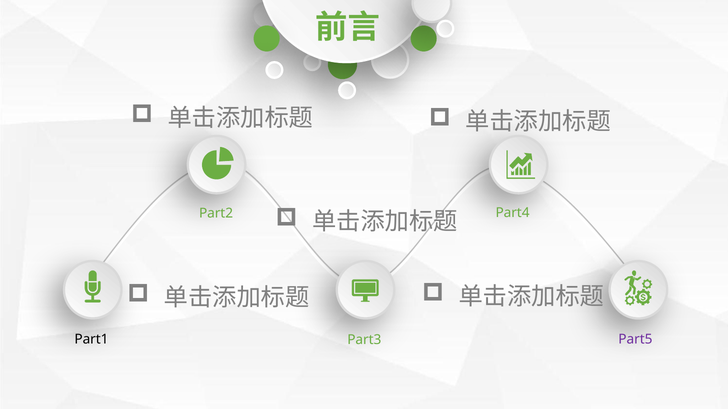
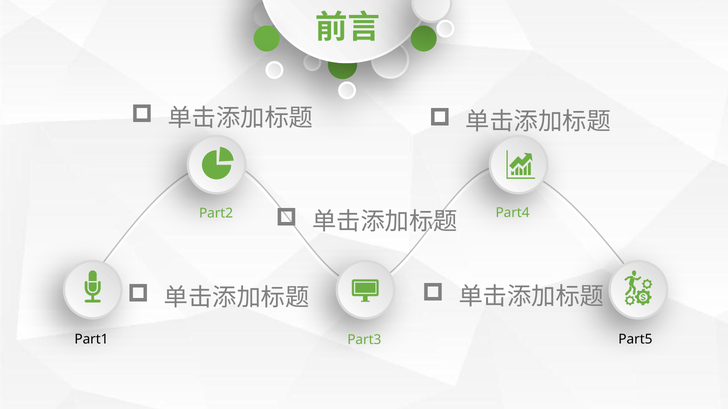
Part5 colour: purple -> black (635, 340)
